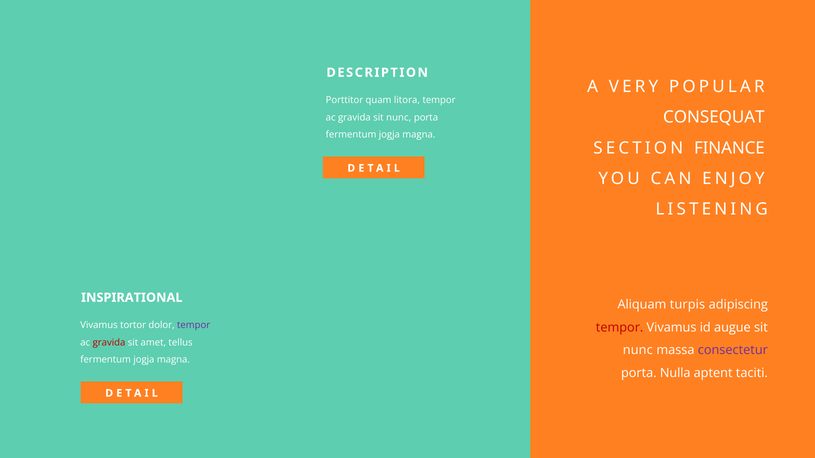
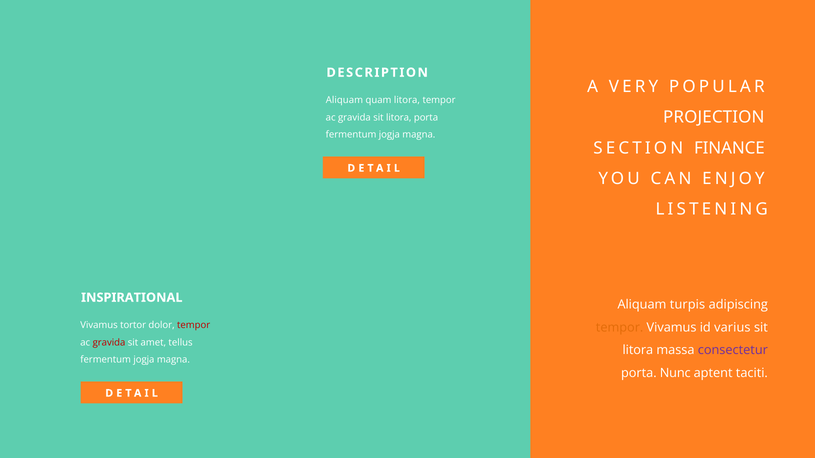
Porttitor: Porttitor -> Aliquam (344, 100)
CONSEQUAT: CONSEQUAT -> PROJECTION (714, 117)
gravida sit nunc: nunc -> litora (399, 118)
tempor colour: purple -> red (194, 326)
tempor colour: red -> orange (620, 328)
augue: augue -> varius (732, 328)
nunc: nunc -> litora (638, 351)
Nulla: Nulla -> Nunc (675, 373)
